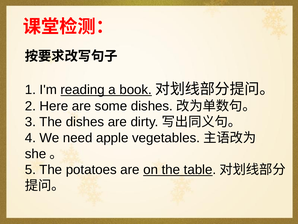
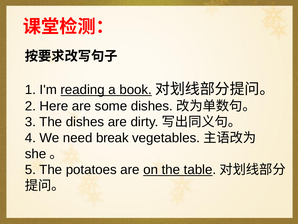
apple: apple -> break (112, 138)
